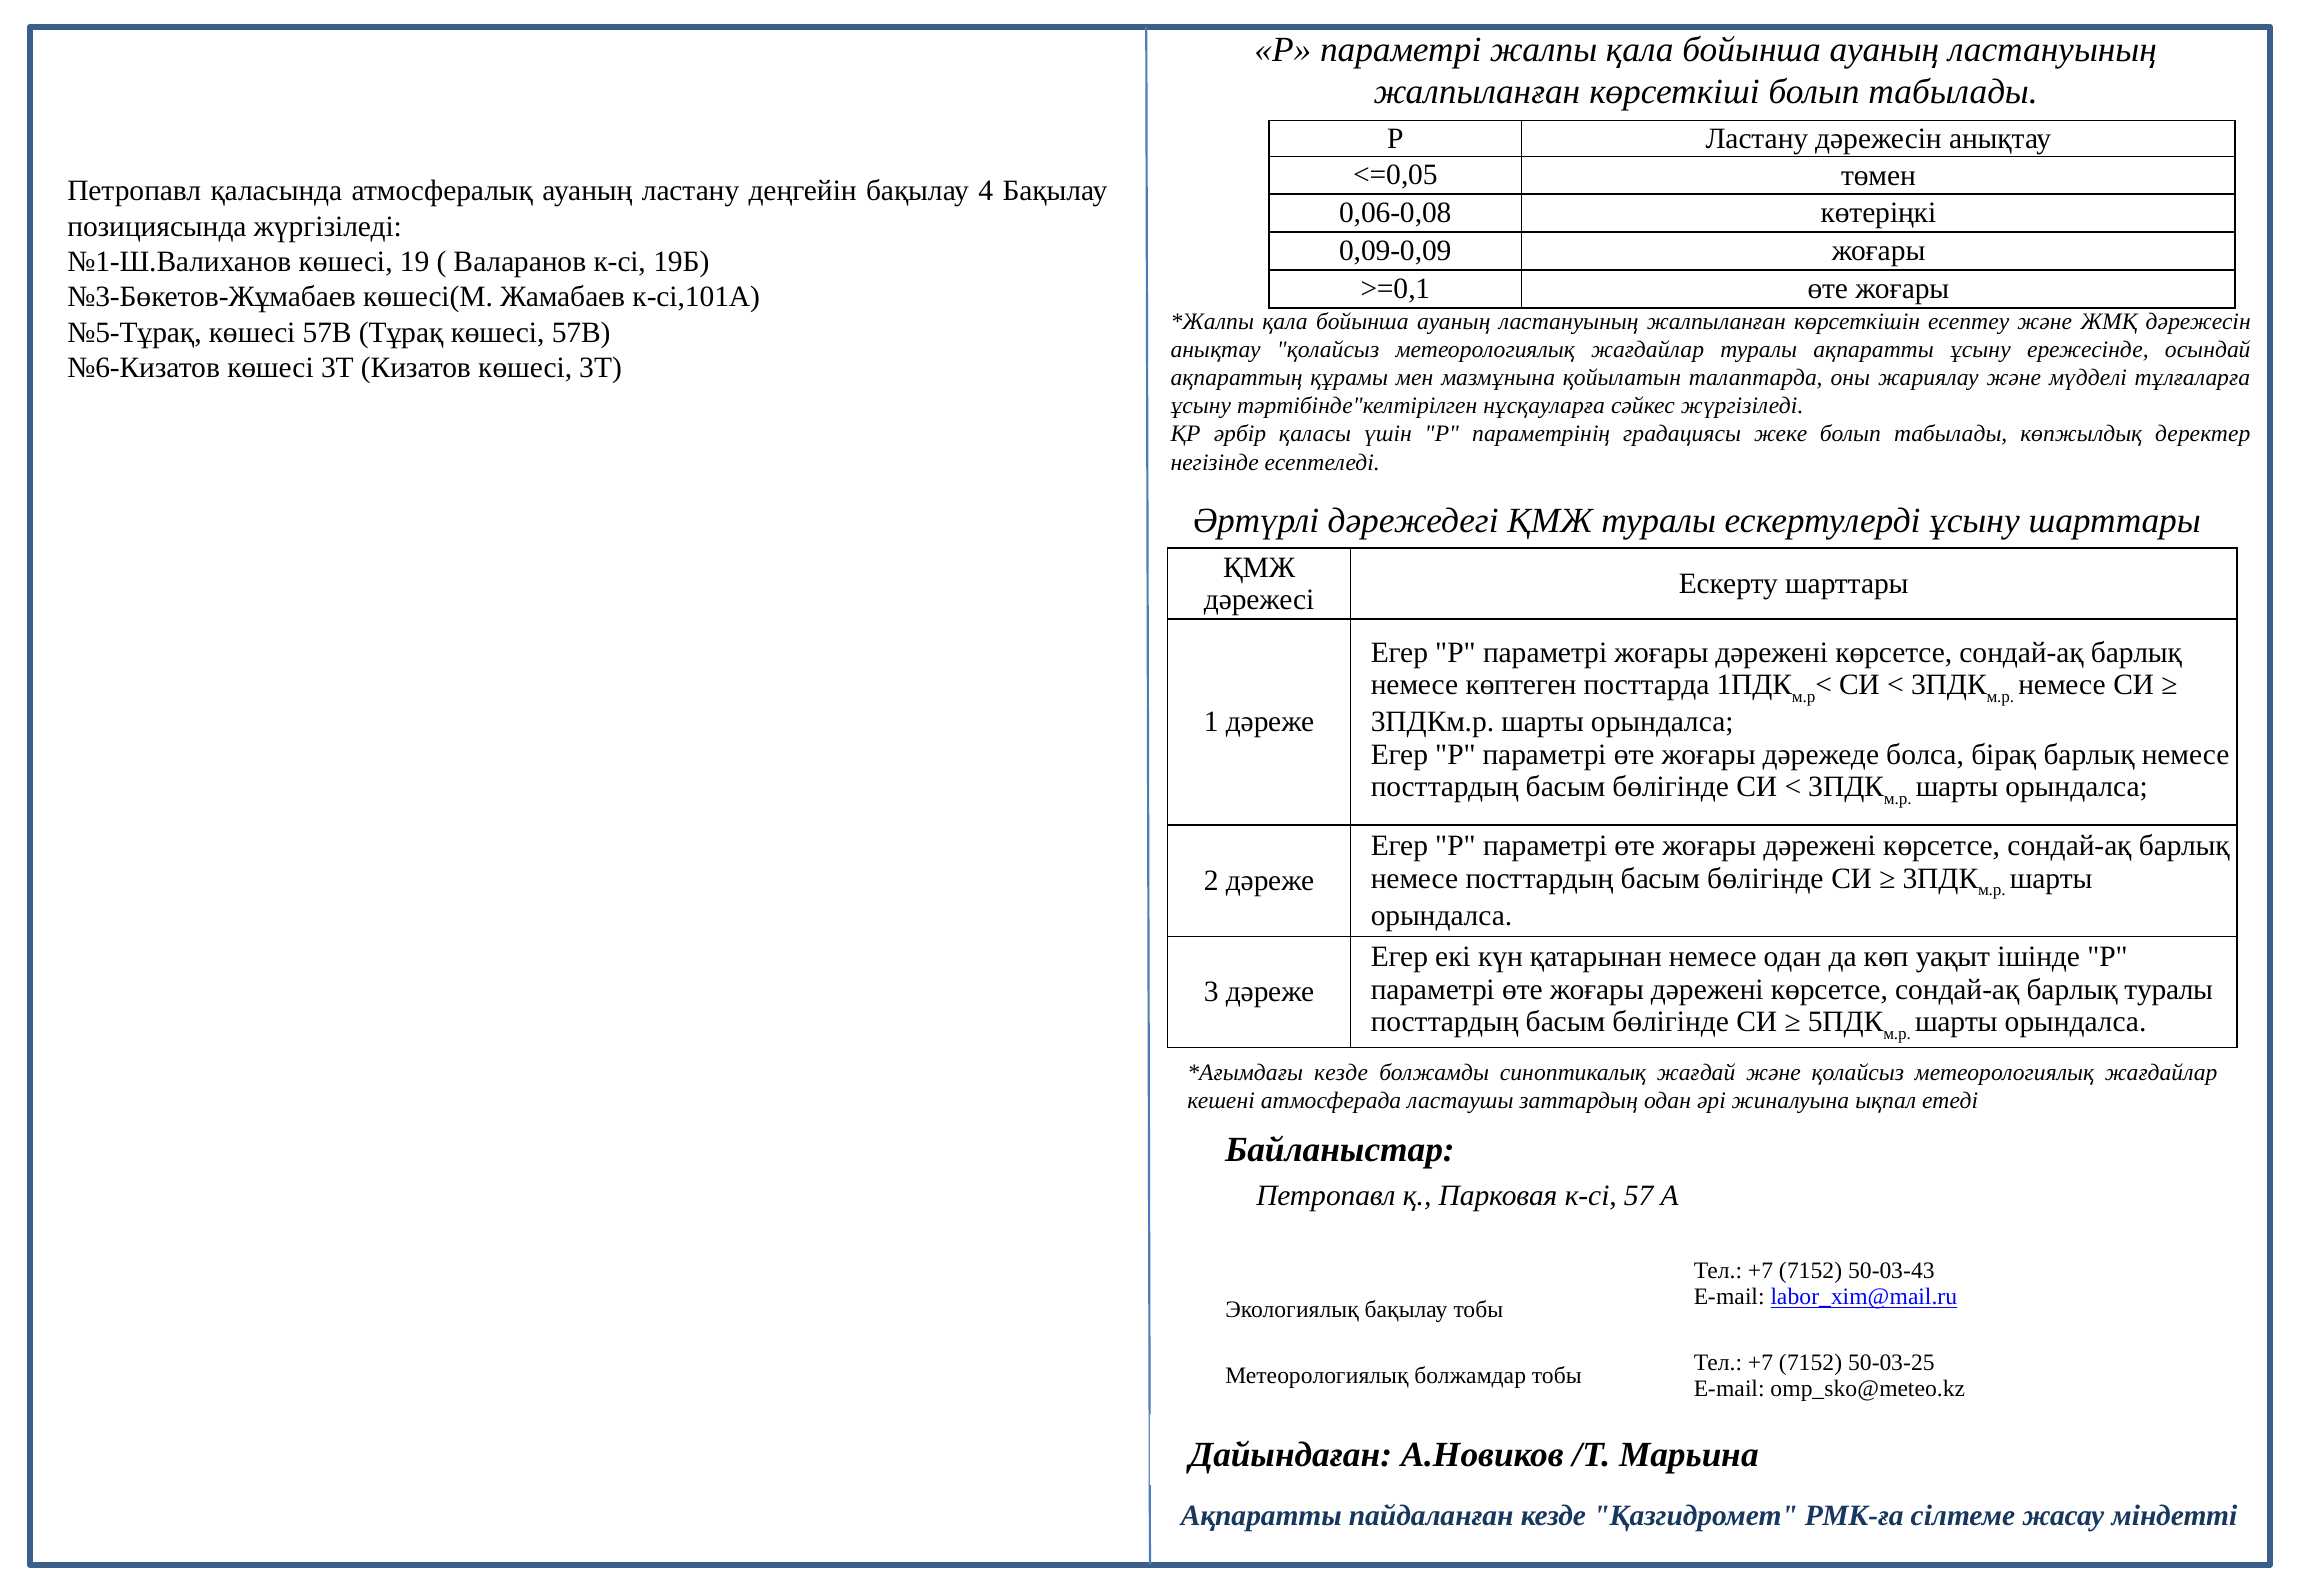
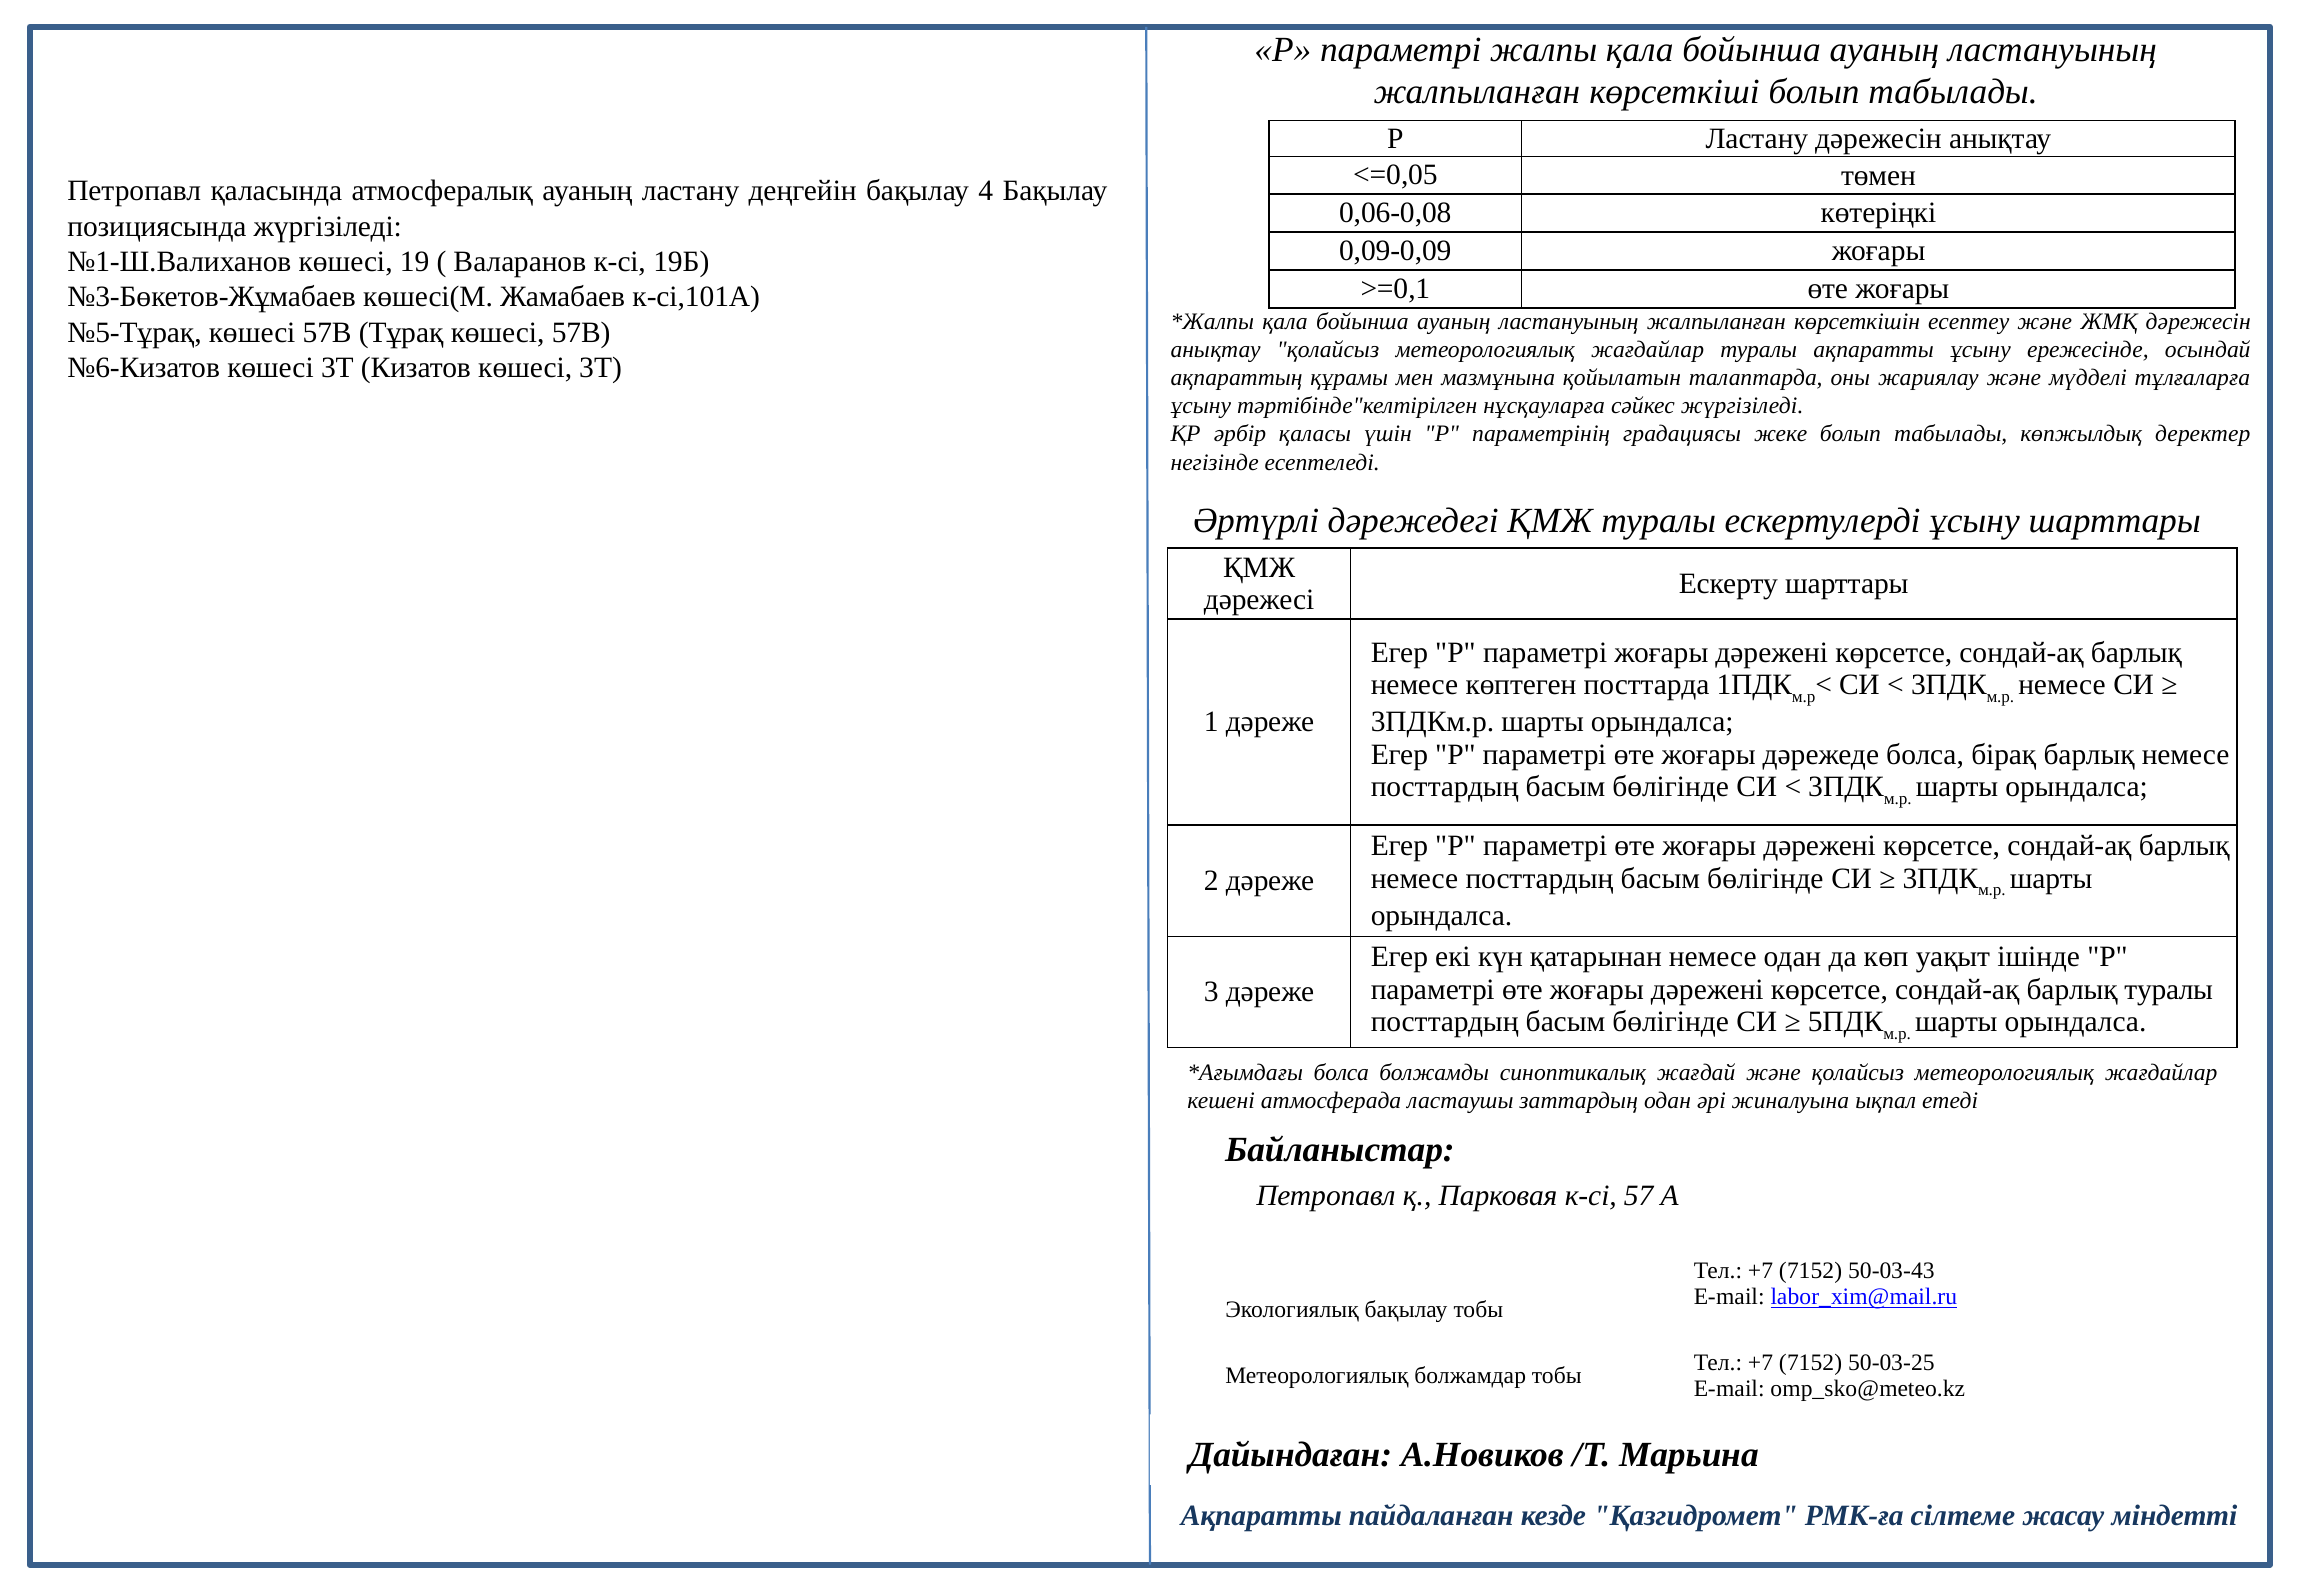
кезде: кезде -> болса (1341, 1073)
